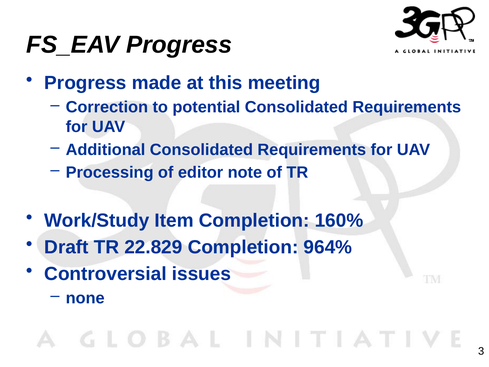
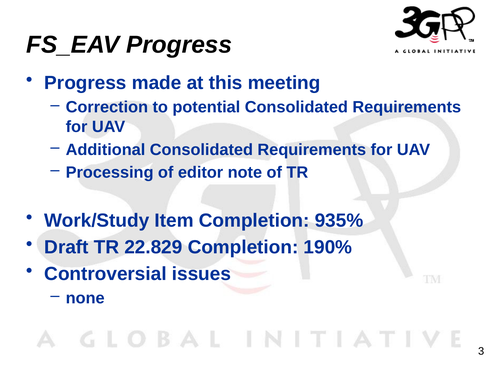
160%: 160% -> 935% (339, 220)
964%: 964% -> 190% (328, 247)
